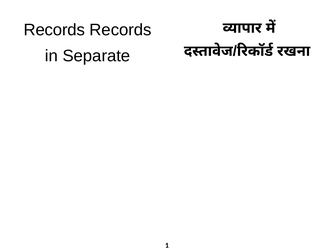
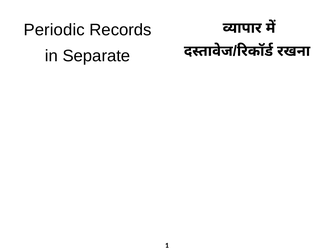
Records: Records -> Periodic (54, 30)
